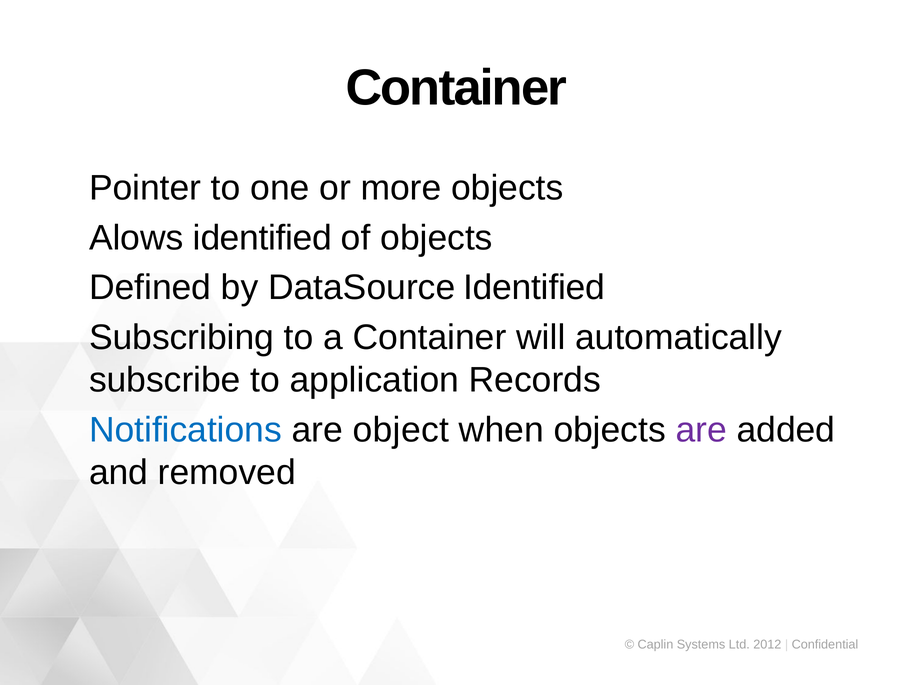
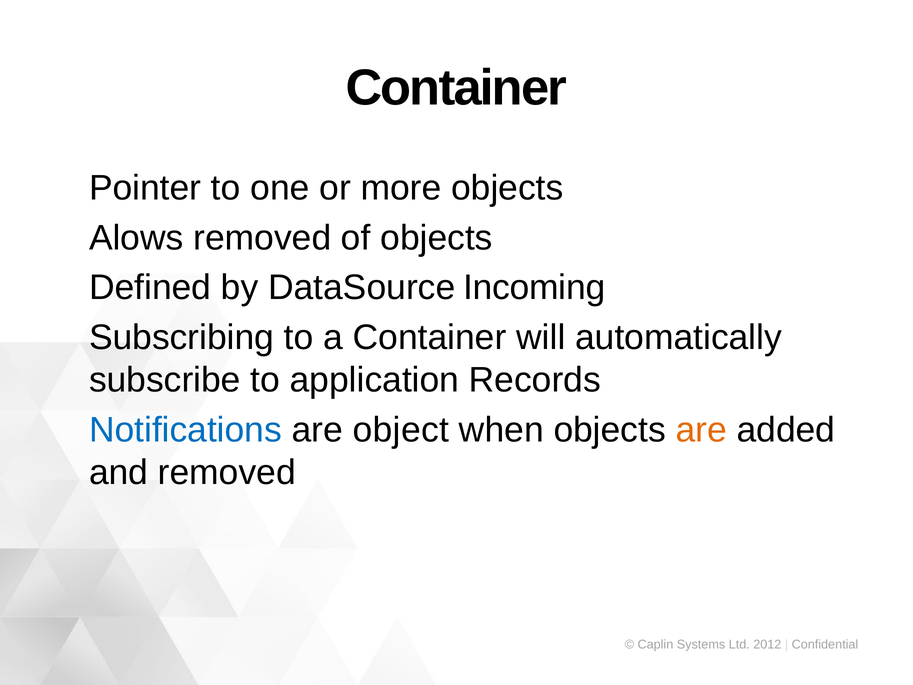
Alows identified: identified -> removed (262, 238)
DataSource Identified: Identified -> Incoming (534, 288)
are colour: purple -> orange (701, 430)
